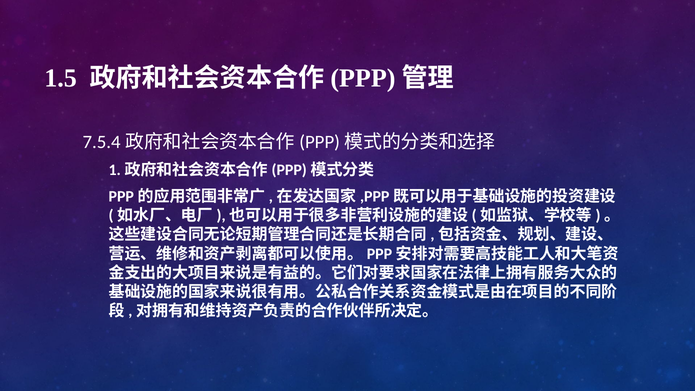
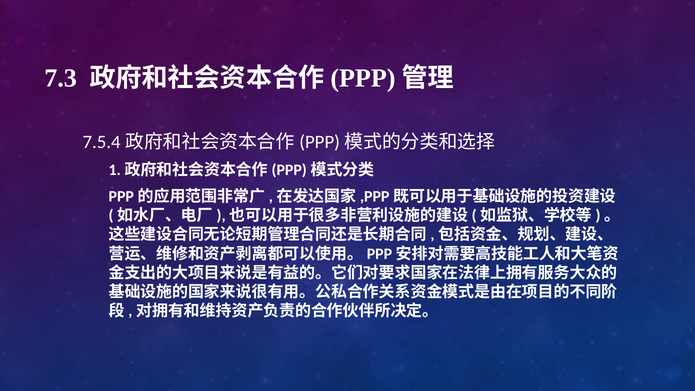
1.5: 1.5 -> 7.3 (61, 78)
